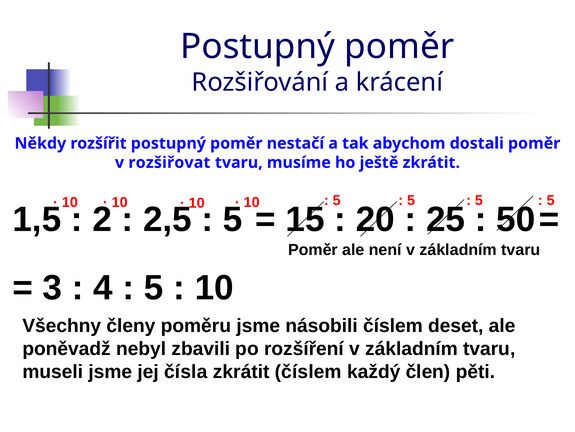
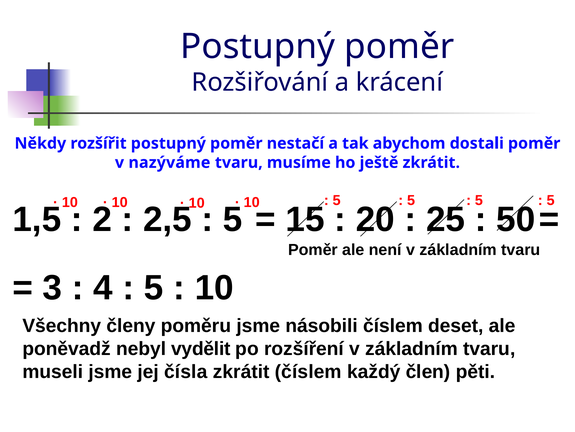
rozšiřovat: rozšiřovat -> nazýváme (169, 162)
zbavili: zbavili -> vydělit (201, 348)
